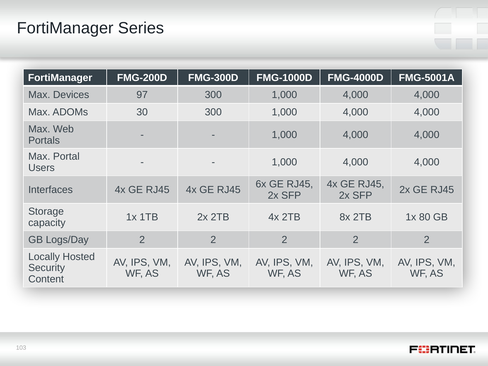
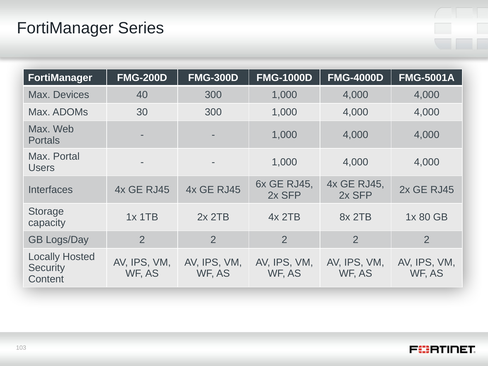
97: 97 -> 40 (142, 95)
